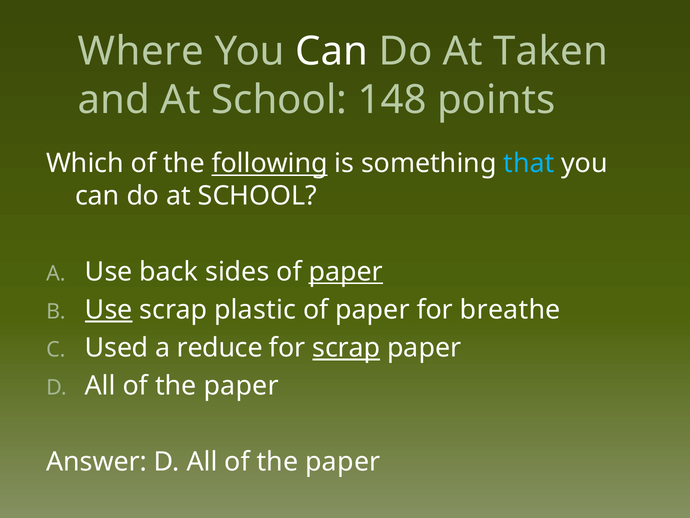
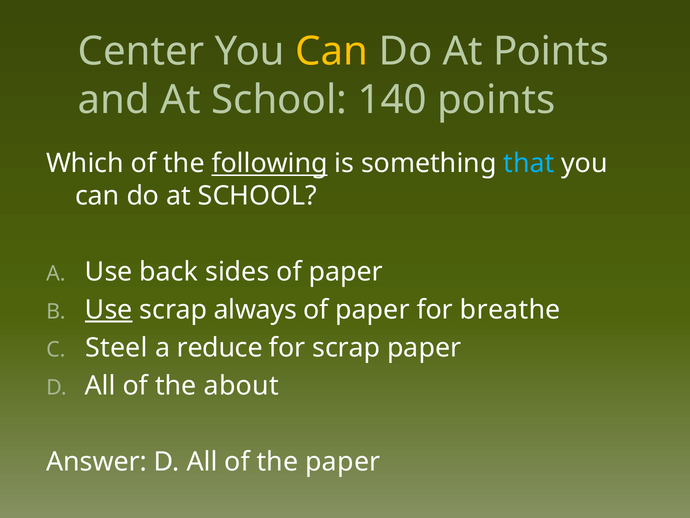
Where: Where -> Center (141, 52)
Can colour: white -> yellow (332, 52)
At Taken: Taken -> Points (551, 52)
148: 148 -> 140 (392, 100)
paper underline: present -> none (346, 272)
plastic: plastic -> always (255, 310)
Used: Used -> Steel (116, 348)
scrap underline: present -> none (346, 348)
paper: paper -> about (241, 386)
